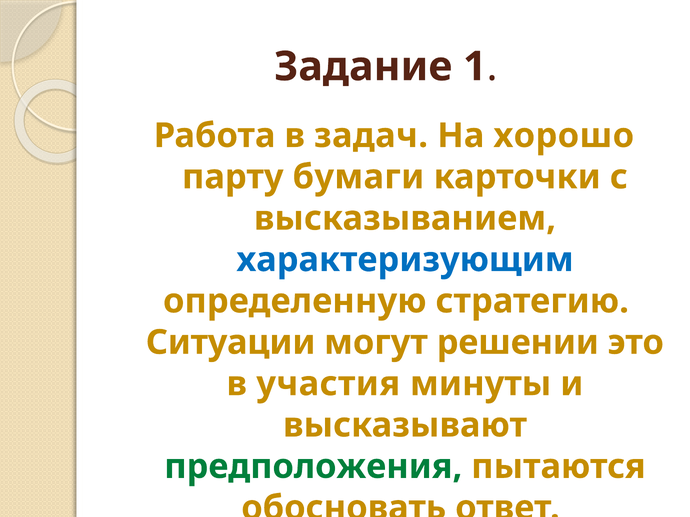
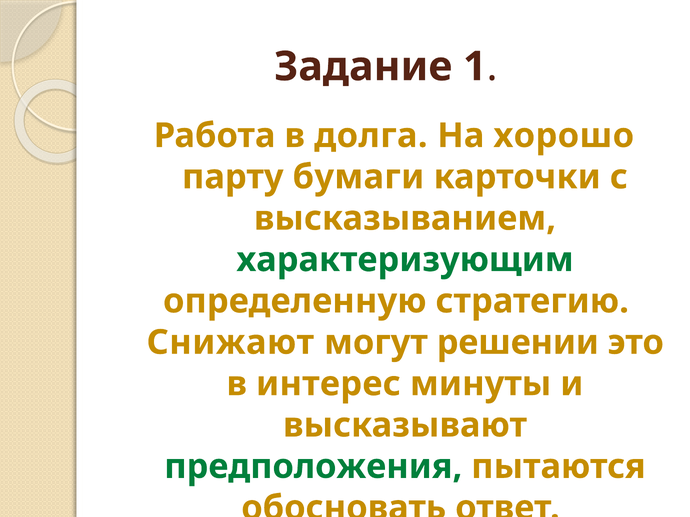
задач: задач -> долга (371, 136)
характеризующим colour: blue -> green (405, 260)
Ситуации: Ситуации -> Снижают (230, 343)
участия: участия -> интерес (328, 384)
